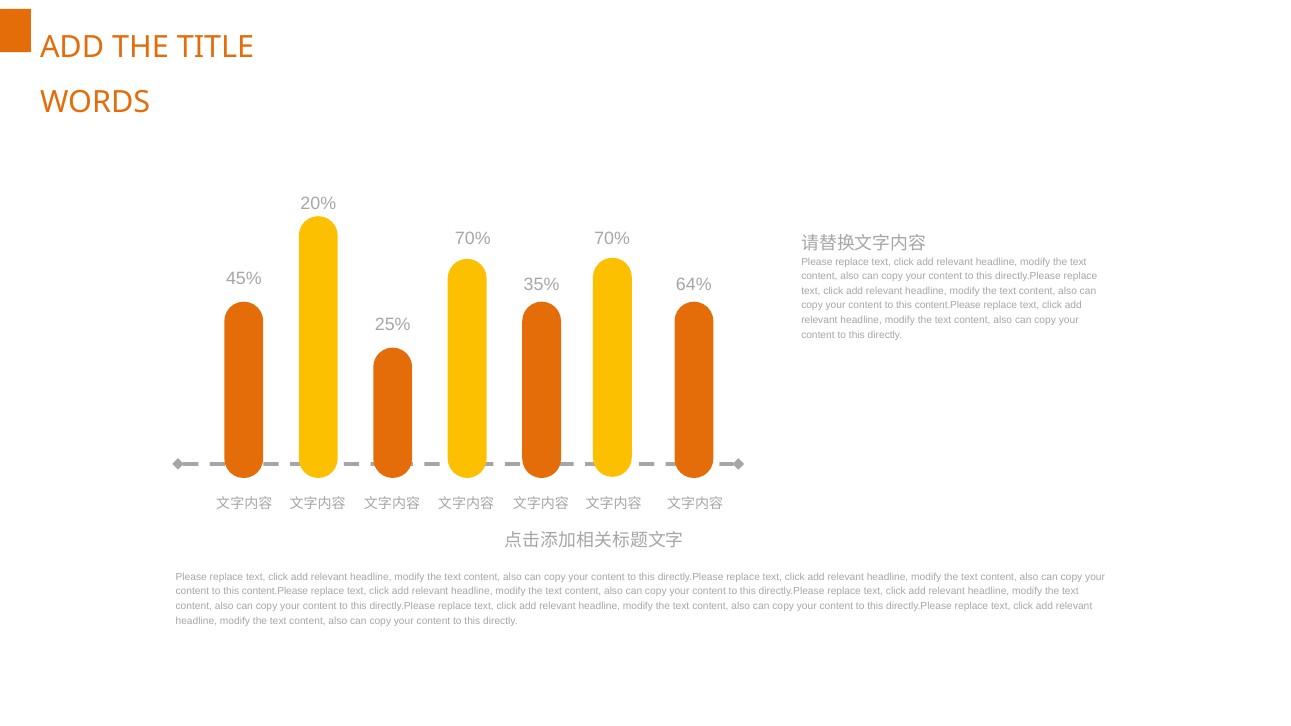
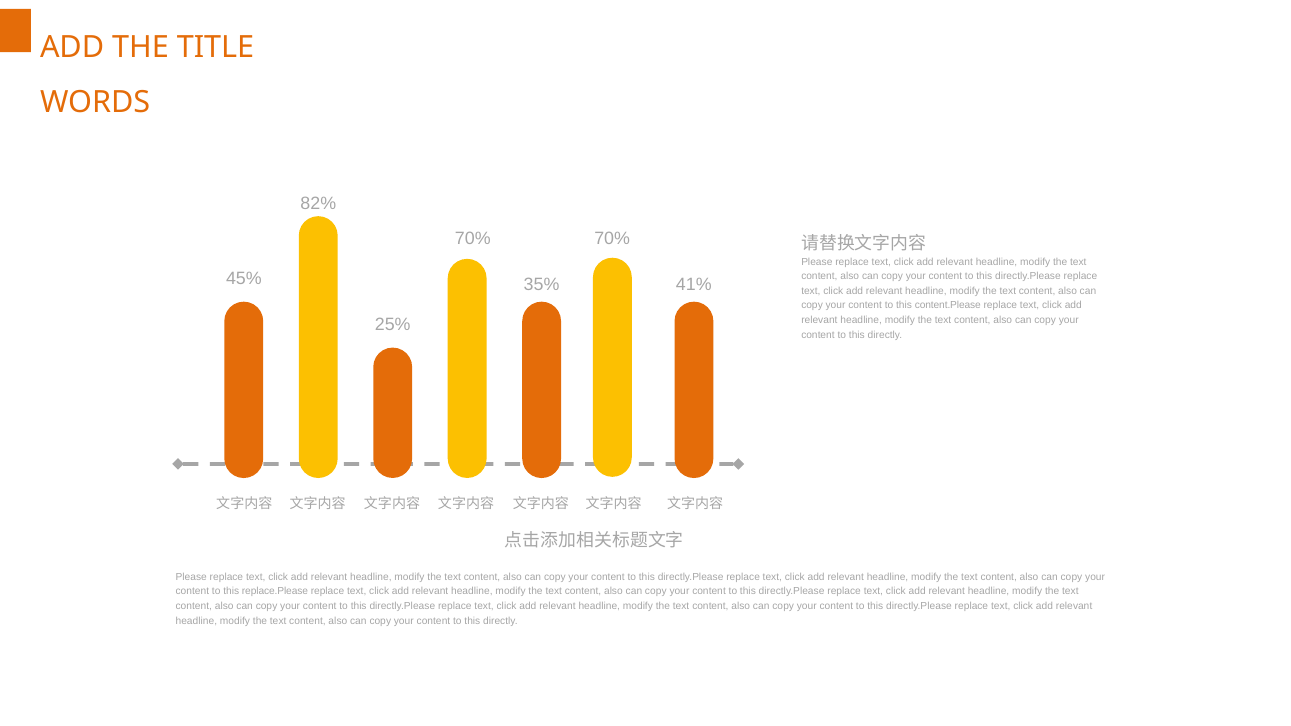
20%: 20% -> 82% (318, 204)
64%: 64% -> 41% (694, 285)
content.Please: content.Please -> replace.Please (275, 592)
